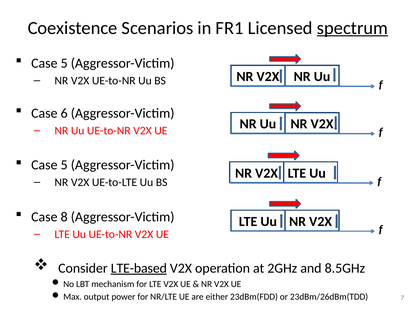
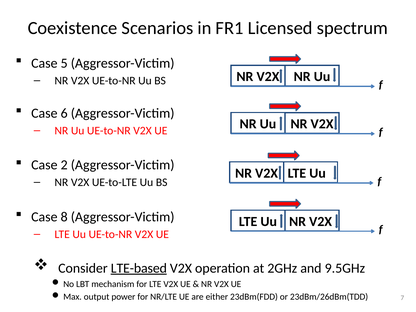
spectrum underline: present -> none (352, 28)
5: 5 -> 2 (64, 165)
8.5GHz: 8.5GHz -> 9.5GHz (345, 268)
